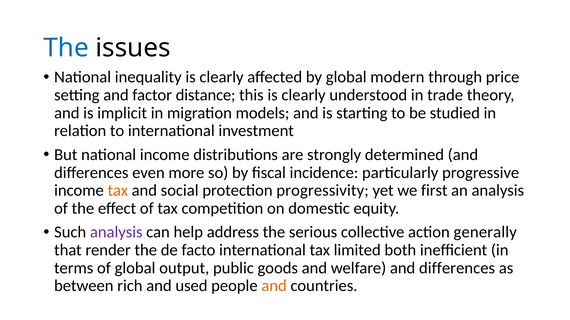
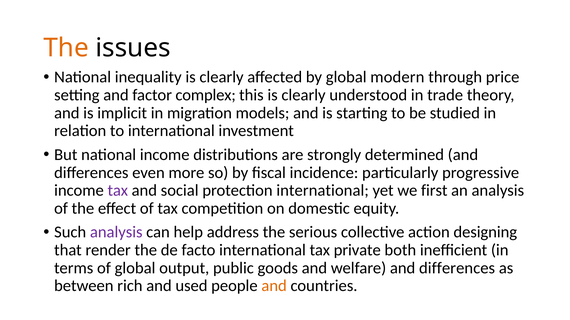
The colour: blue -> orange (66, 48)
distance: distance -> complex (206, 95)
tax colour: orange -> purple (118, 191)
protection progressivity: progressivity -> international (323, 191)
generally: generally -> designing (485, 233)
limited: limited -> private (357, 251)
